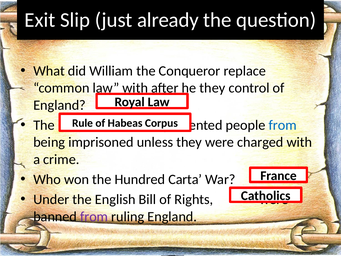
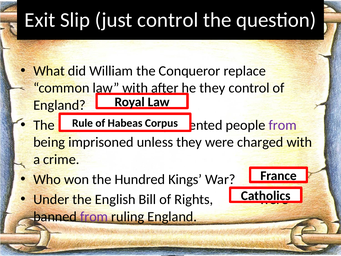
just already: already -> control (168, 20)
from colour: blue -> purple (283, 125)
Carta: Carta -> Kings (185, 179)
